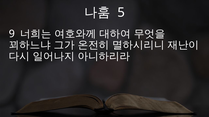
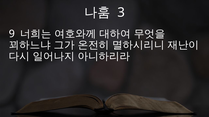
5: 5 -> 3 (121, 13)
